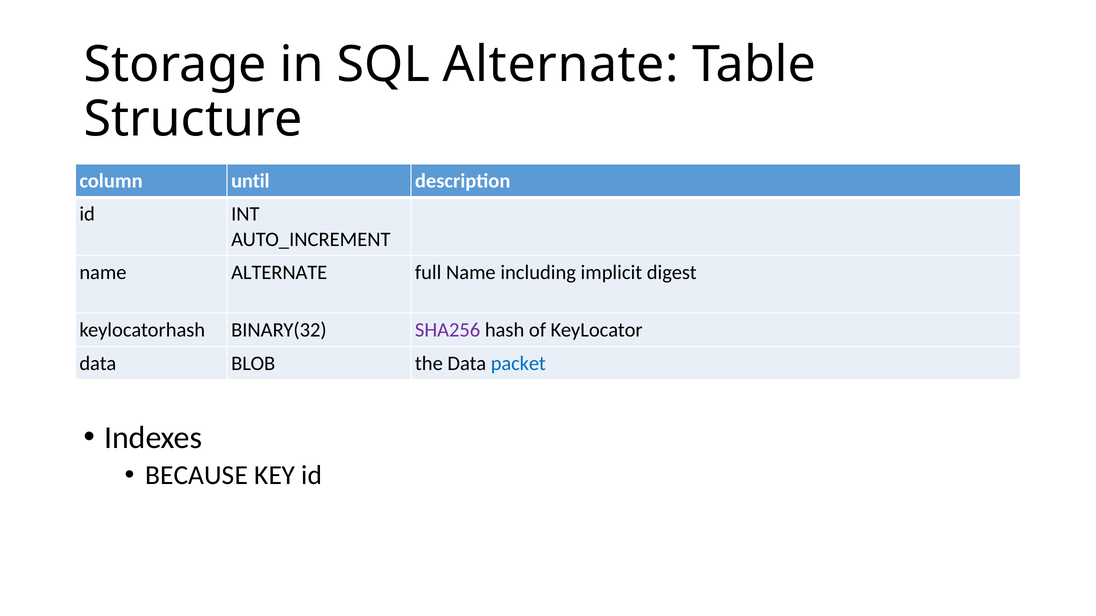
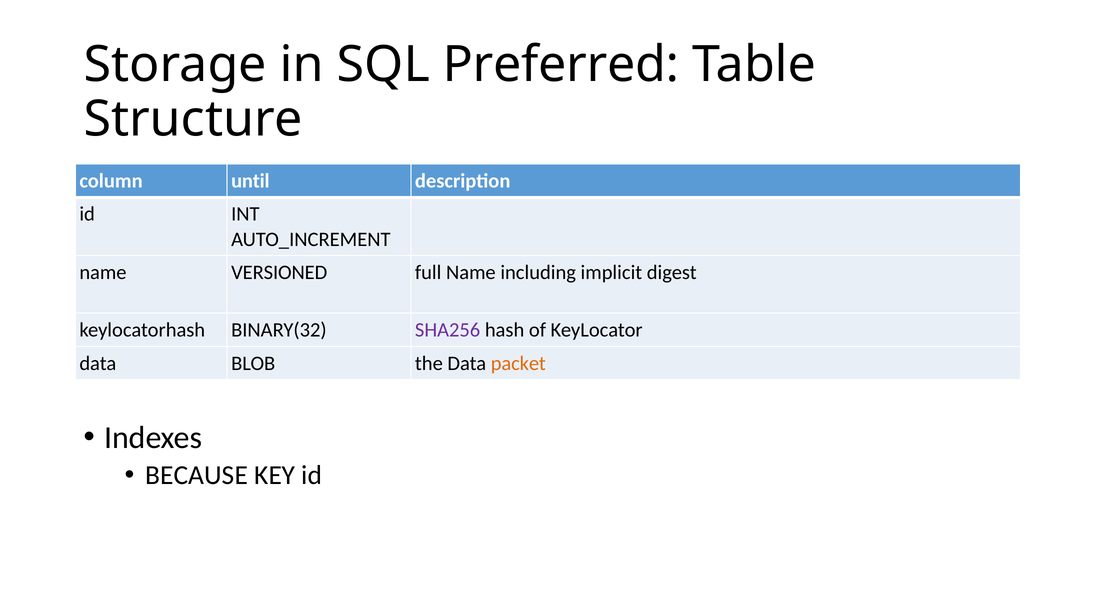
SQL Alternate: Alternate -> Preferred (561, 65)
name ALTERNATE: ALTERNATE -> VERSIONED (279, 273)
packet colour: blue -> orange (518, 364)
